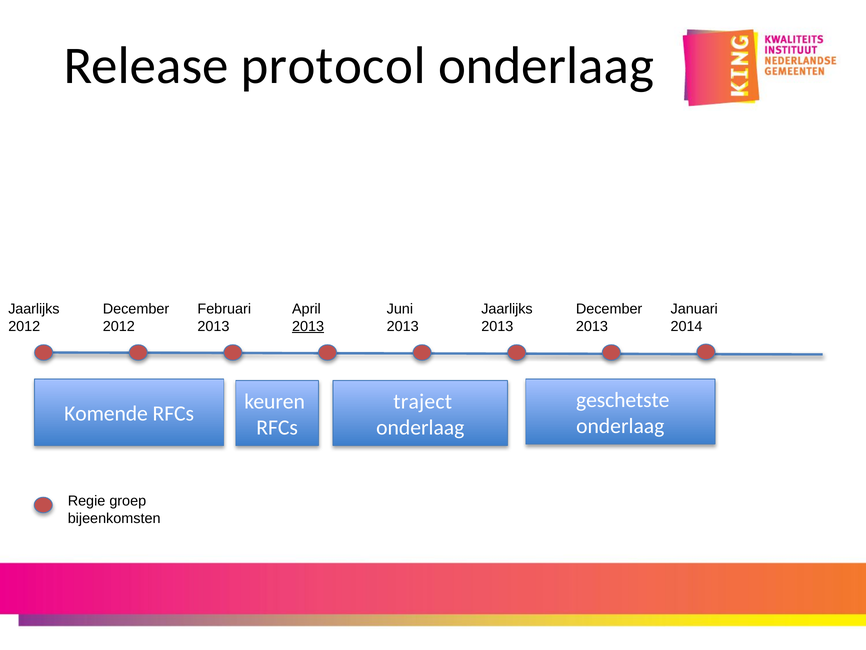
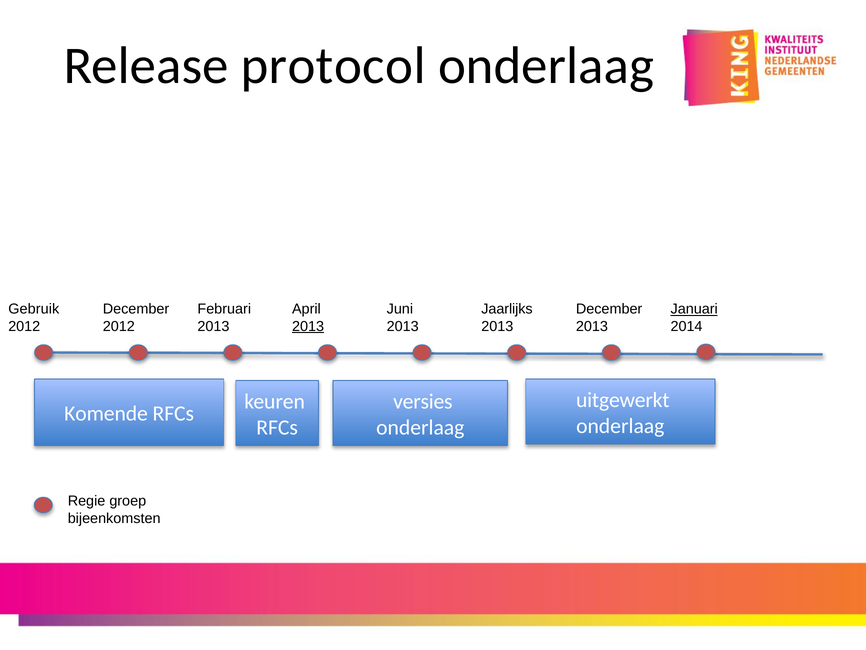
Jaarlijks: Jaarlijks -> Gebruik (34, 309)
Januari underline: none -> present (694, 309)
geschetste: geschetste -> uitgewerkt (623, 400)
traject: traject -> versies (423, 401)
